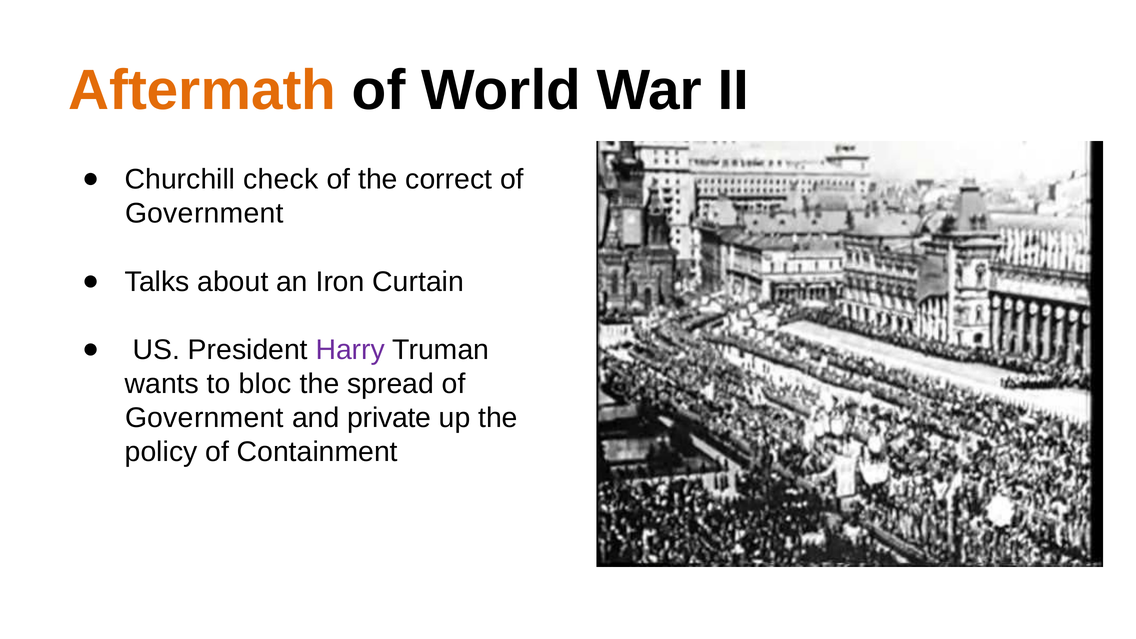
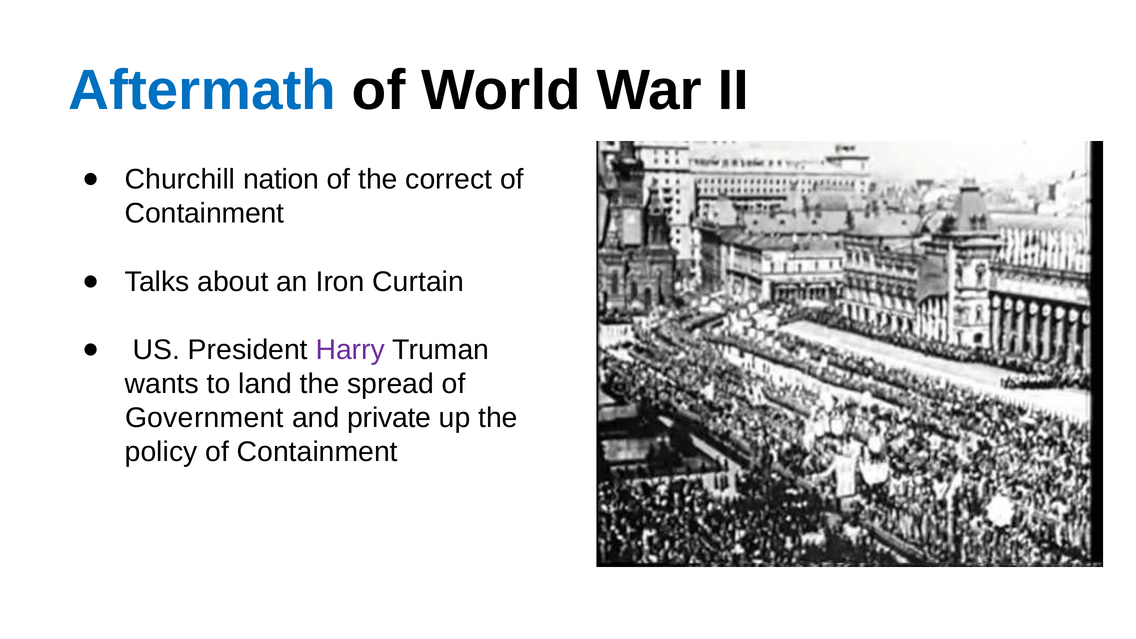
Aftermath colour: orange -> blue (202, 91)
check: check -> nation (281, 179)
Government: Government -> Containment (205, 214)
bloc: bloc -> land (265, 384)
